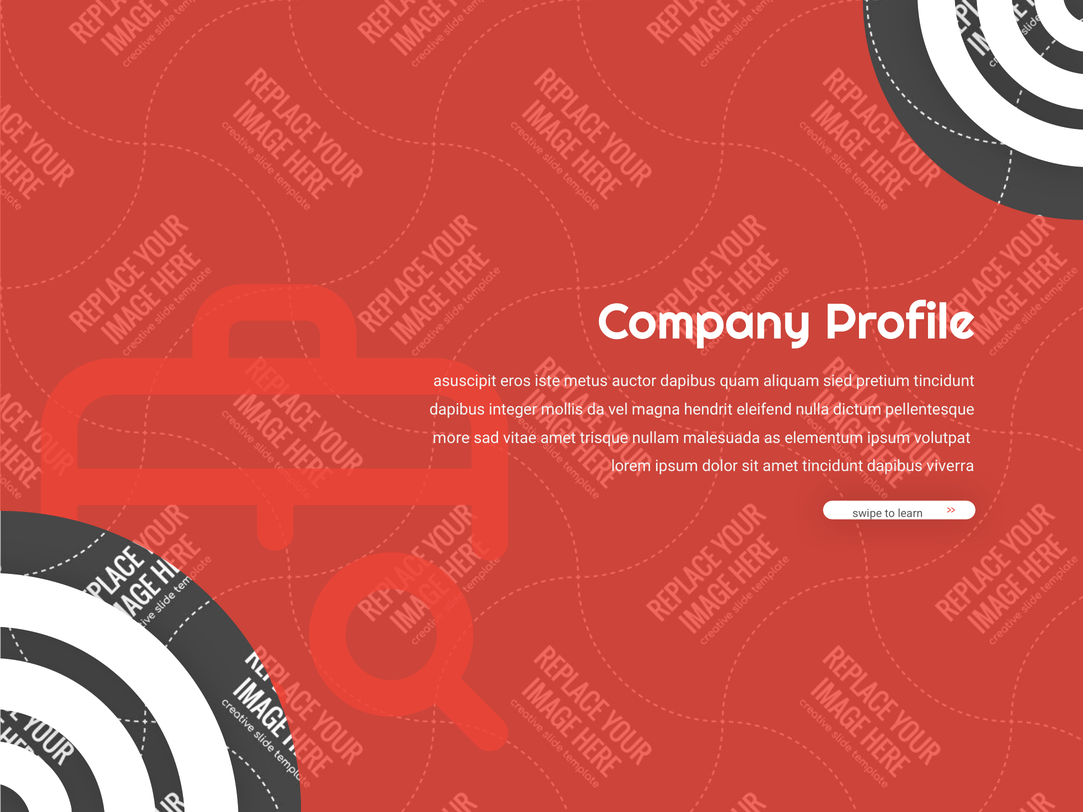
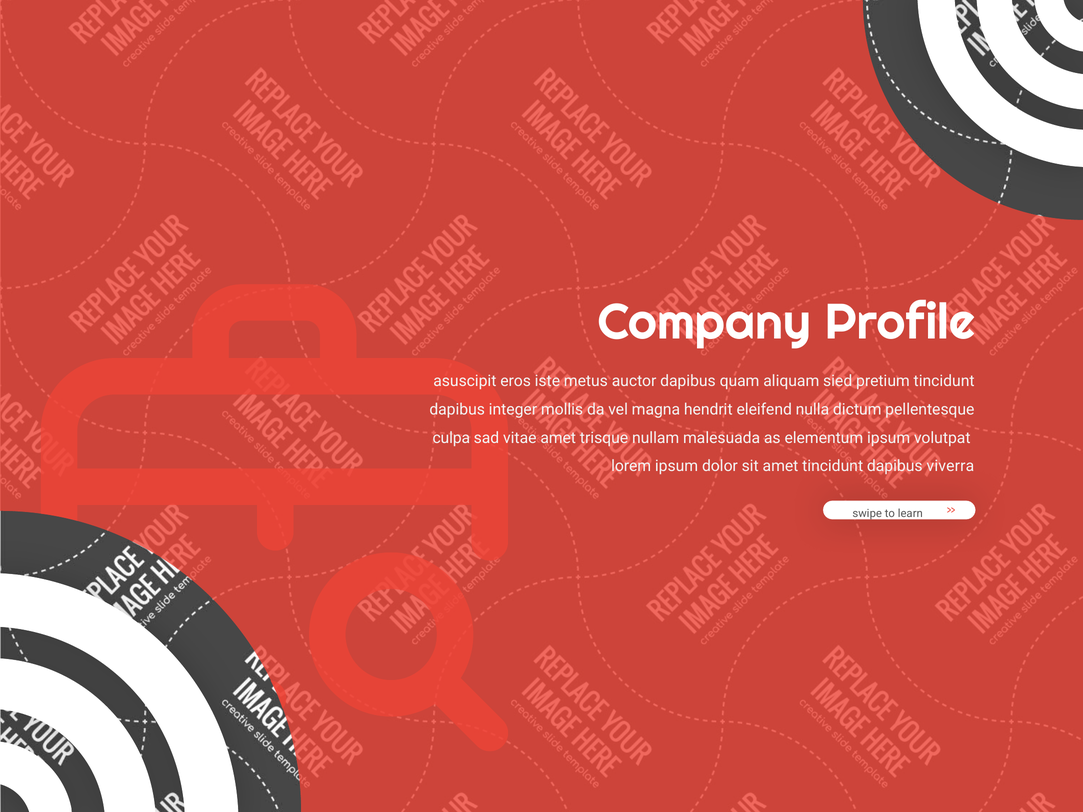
more: more -> culpa (451, 438)
